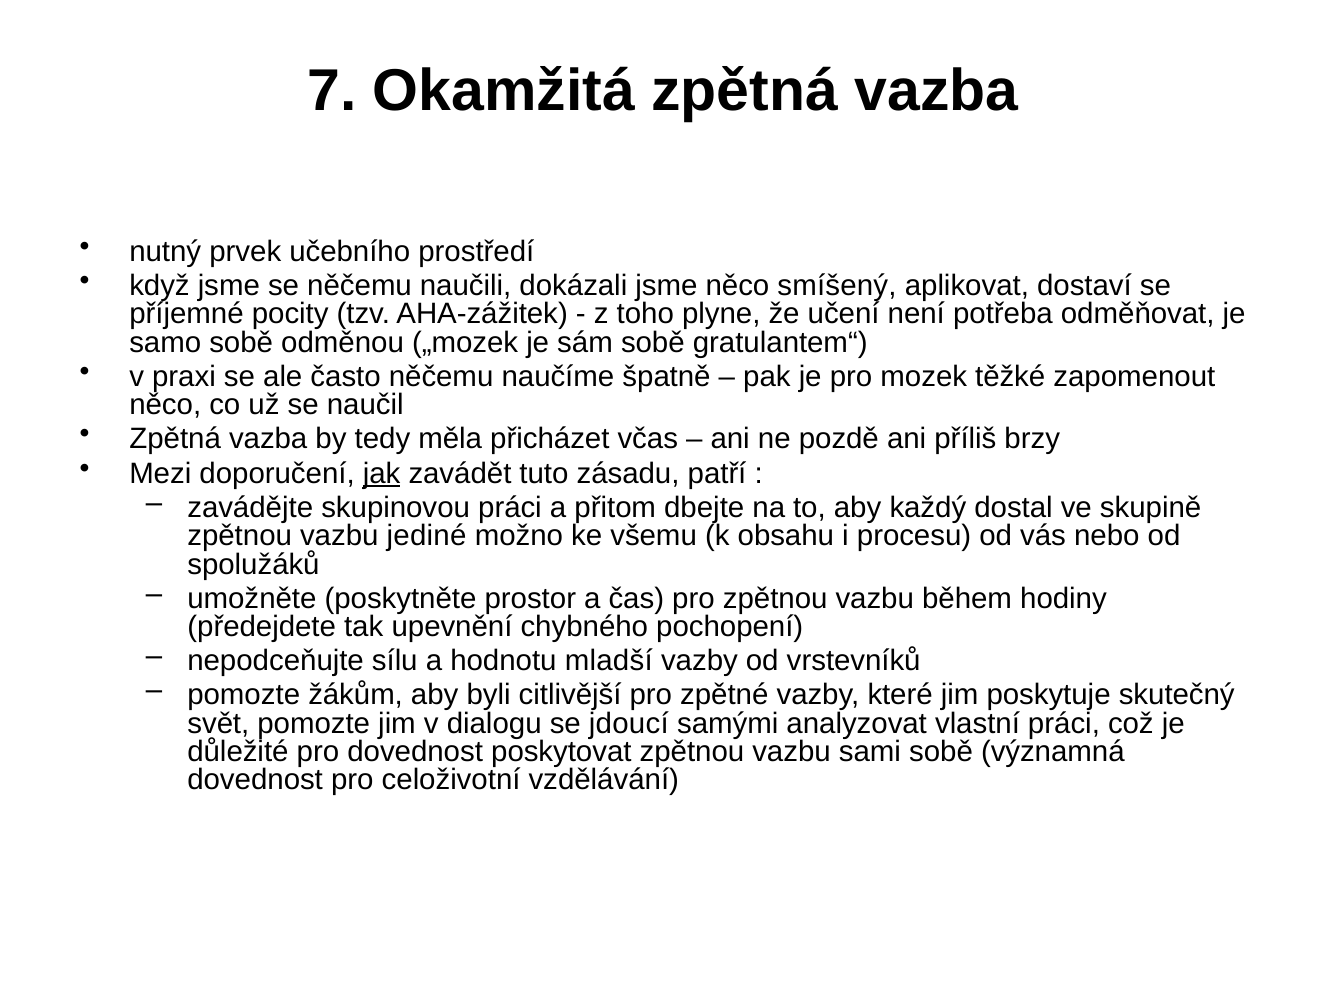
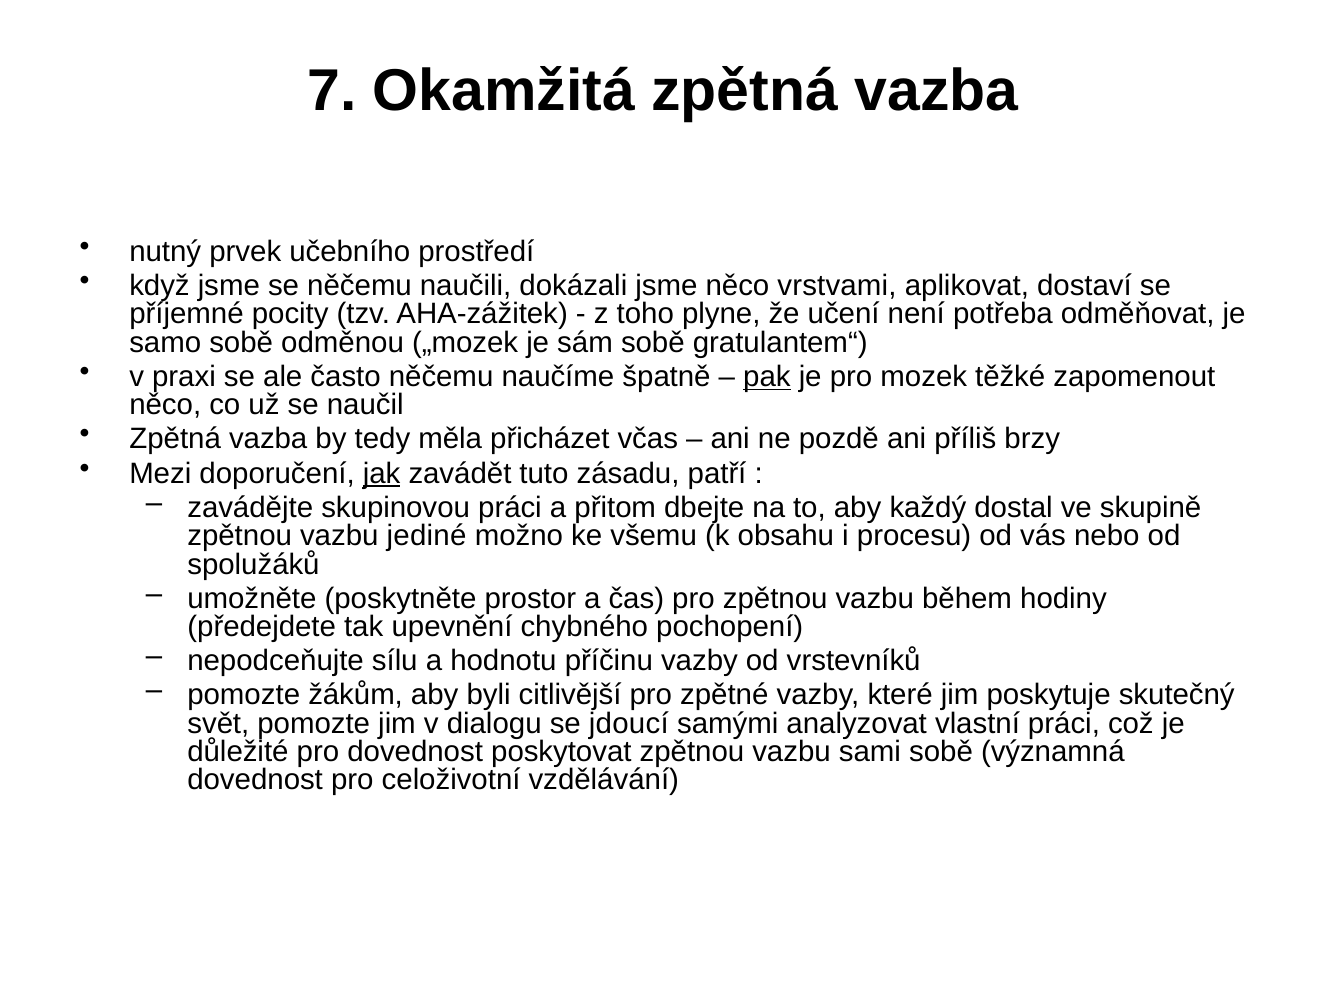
smíšený: smíšený -> vrstvami (837, 286)
pak underline: none -> present (767, 377)
mladší: mladší -> příčinu (609, 661)
